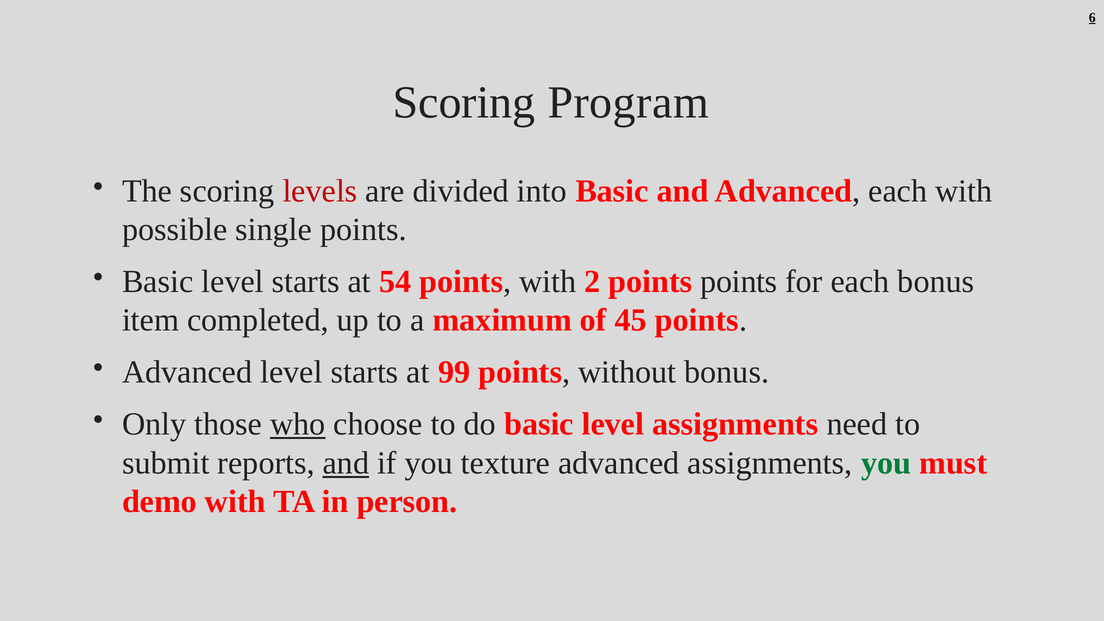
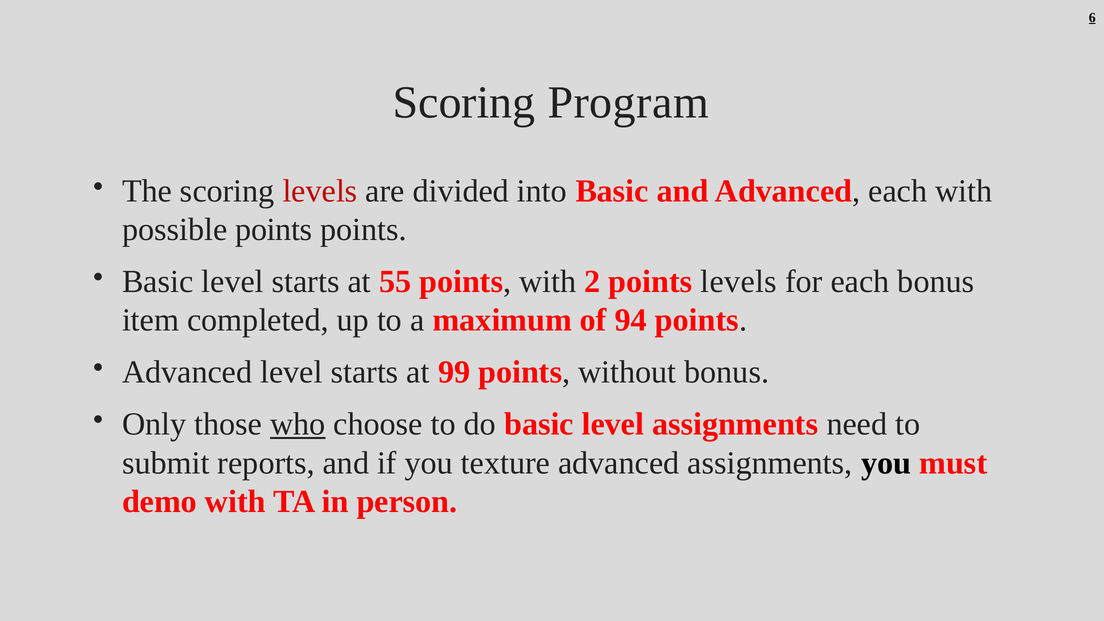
possible single: single -> points (274, 230)
54: 54 -> 55 (395, 282)
points points: points -> levels (739, 282)
45: 45 -> 94 (631, 320)
and underline: present -> none (346, 463)
you colour: green -> black (886, 463)
